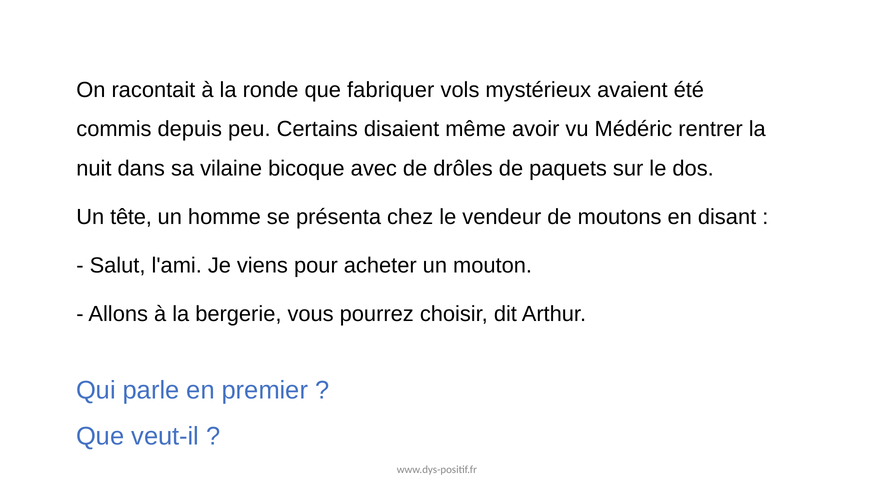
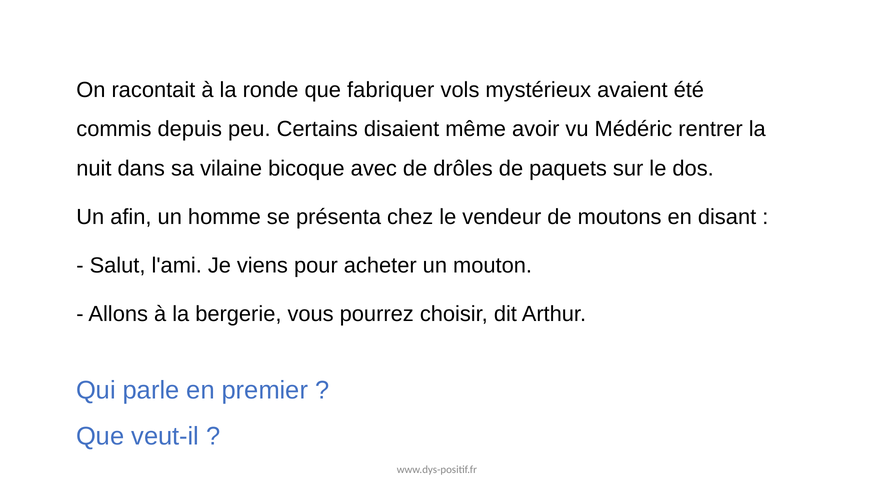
tête: tête -> afin (131, 217)
